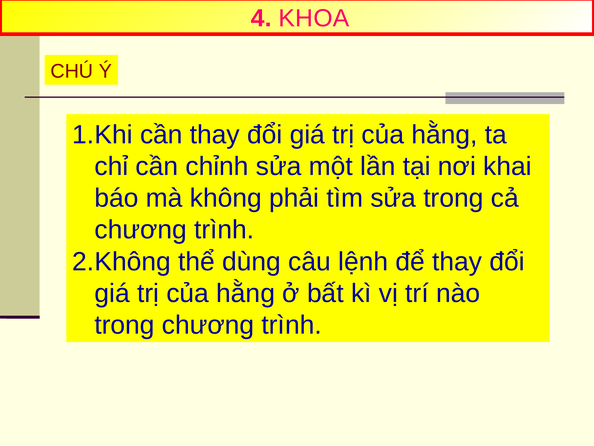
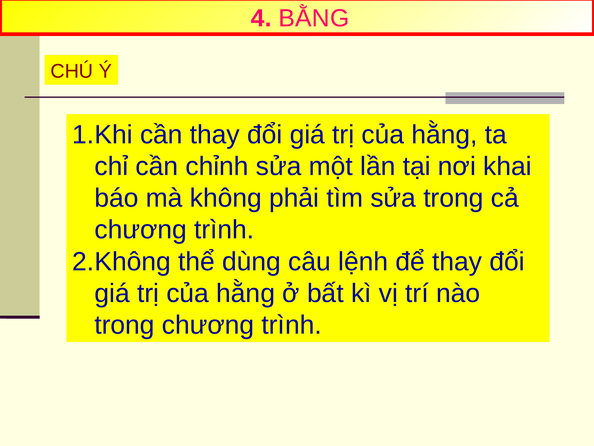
KHOA: KHOA -> BẰNG (314, 18)
